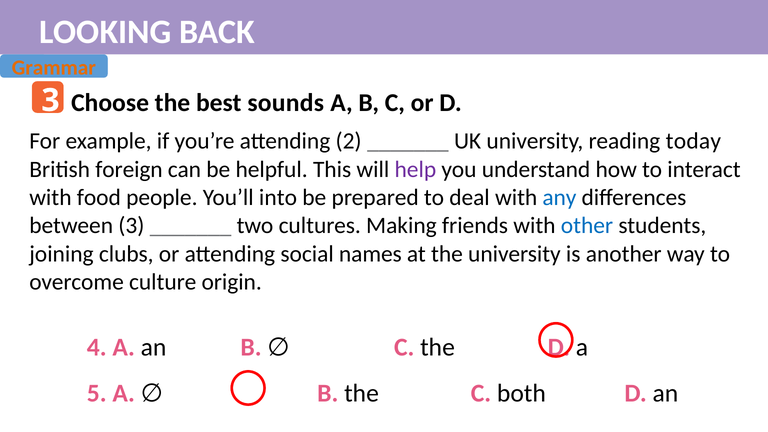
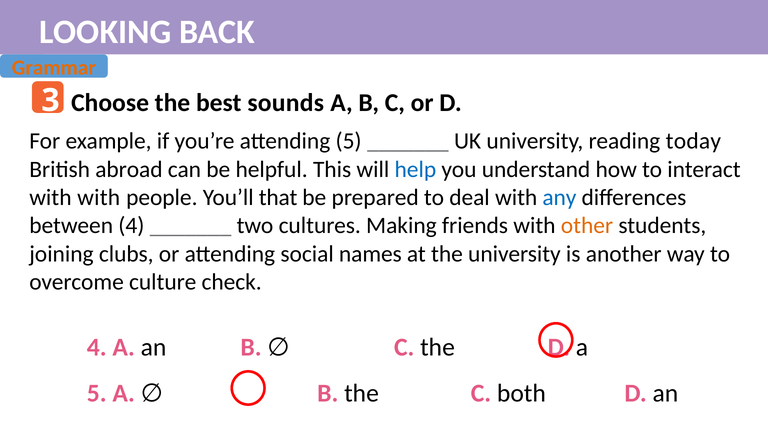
attending 2: 2 -> 5 (349, 141)
foreign: foreign -> abroad (129, 169)
help colour: purple -> blue (415, 169)
with food: food -> with (99, 198)
into: into -> that (278, 198)
between 3: 3 -> 4 (131, 226)
other colour: blue -> orange (587, 226)
origin: origin -> check (232, 282)
